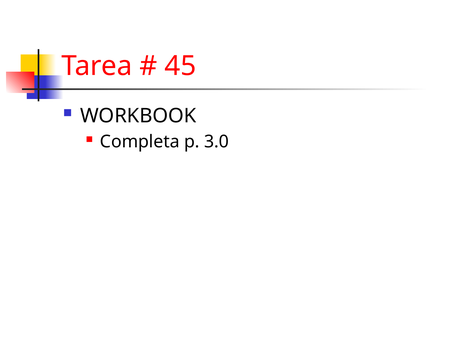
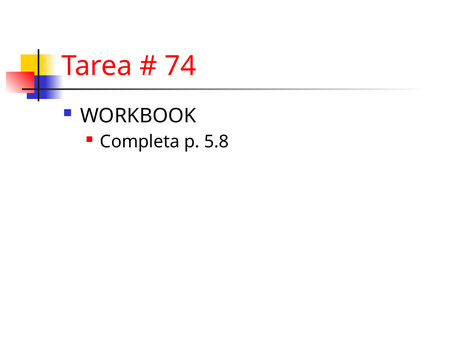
45: 45 -> 74 (180, 66)
3.0: 3.0 -> 5.8 (217, 142)
